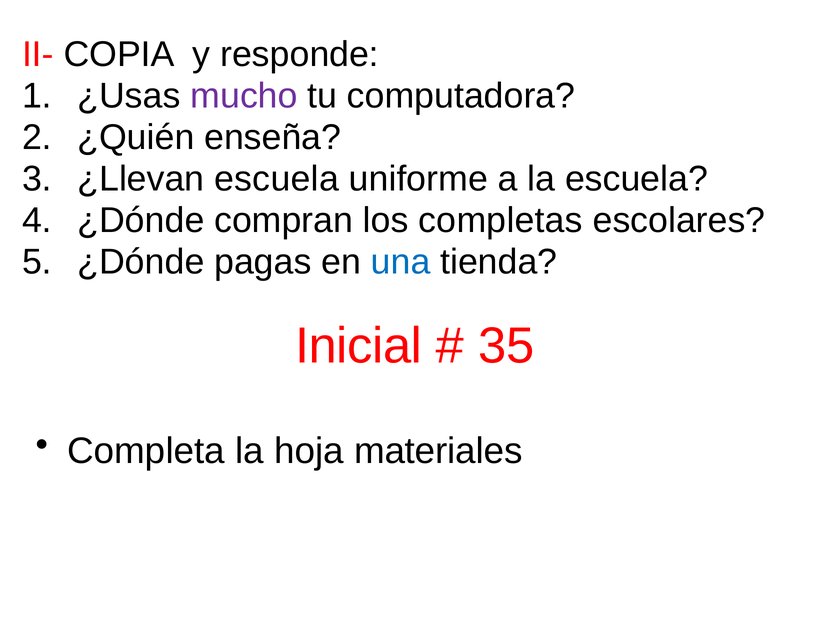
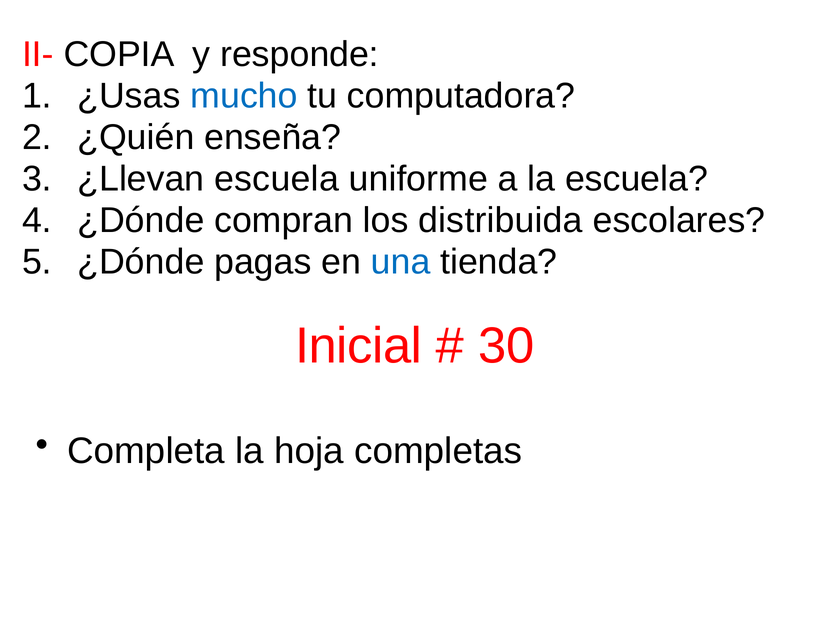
mucho colour: purple -> blue (244, 96)
completas: completas -> distribuida (501, 220)
35: 35 -> 30 (506, 346)
materiales: materiales -> completas (438, 451)
